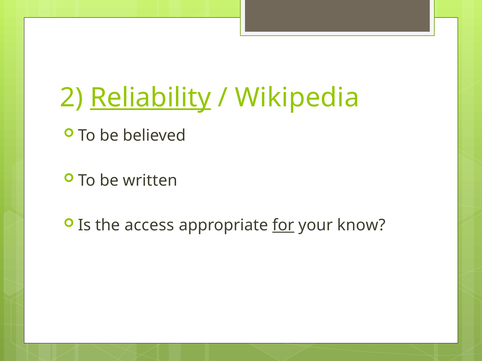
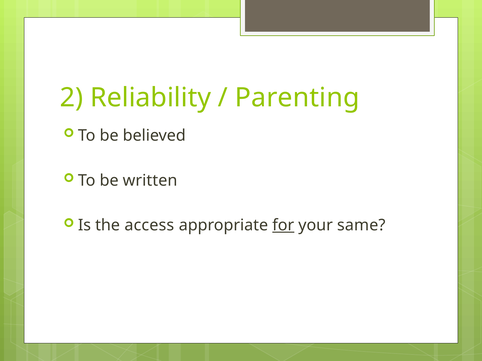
Reliability underline: present -> none (151, 98)
Wikipedia: Wikipedia -> Parenting (297, 98)
know: know -> same (361, 226)
